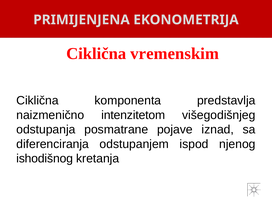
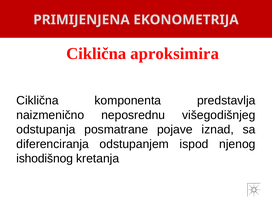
vremenskim: vremenskim -> aproksimira (175, 54)
intenzitetom: intenzitetom -> neposrednu (133, 115)
